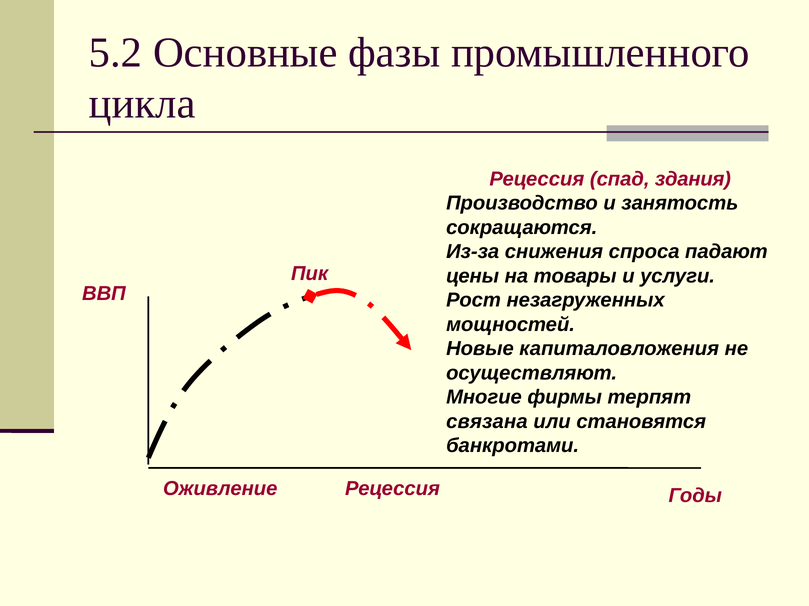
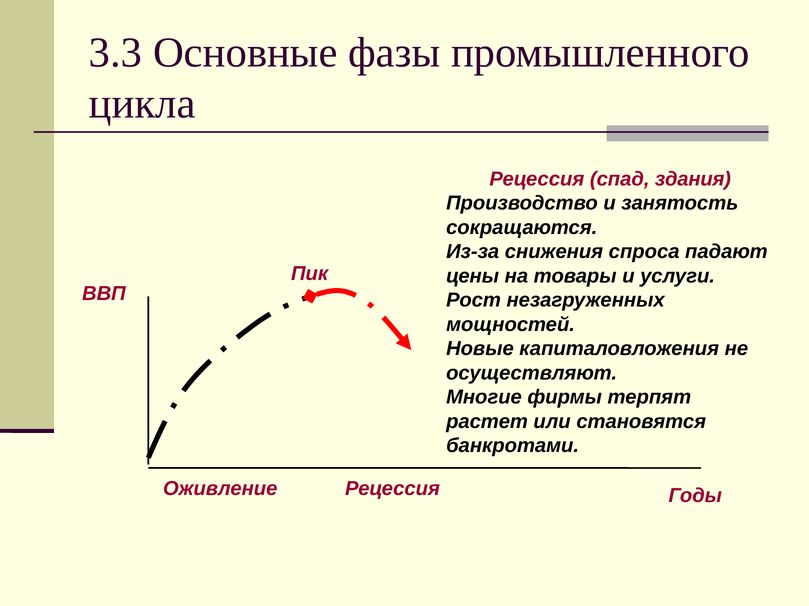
5.2: 5.2 -> 3.3 (116, 53)
связана: связана -> растет (487, 422)
